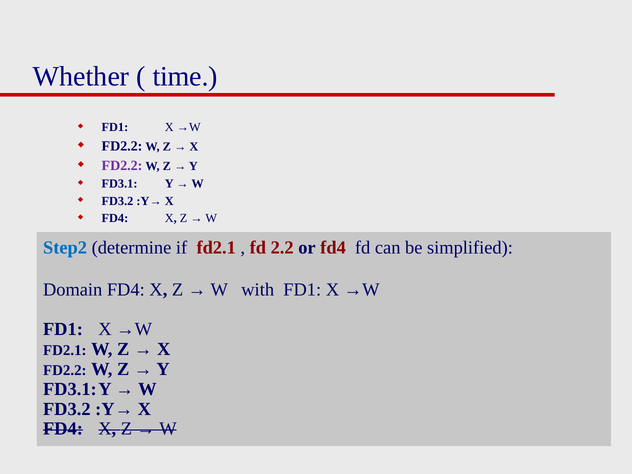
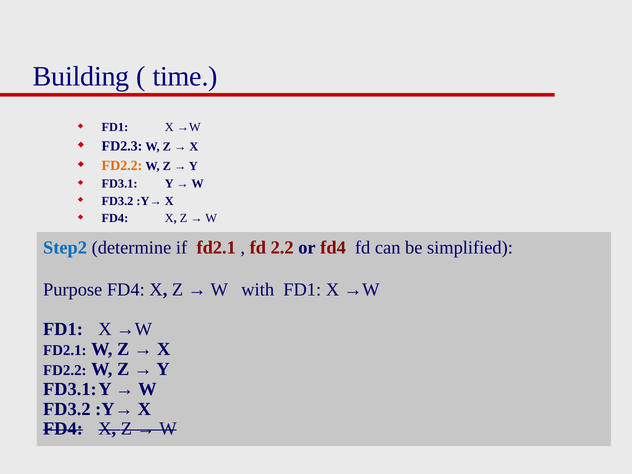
Whether: Whether -> Building (81, 77)
FD2.2: FD2.2 -> FD2.3 (122, 146)
FD2.2 colour: purple -> orange (122, 166)
Domain: Domain -> Purpose (73, 290)
